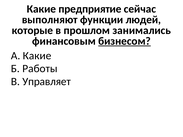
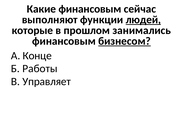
Какие предприятие: предприятие -> финансовым (90, 9)
людей underline: none -> present (143, 20)
А Какие: Какие -> Конце (37, 56)
